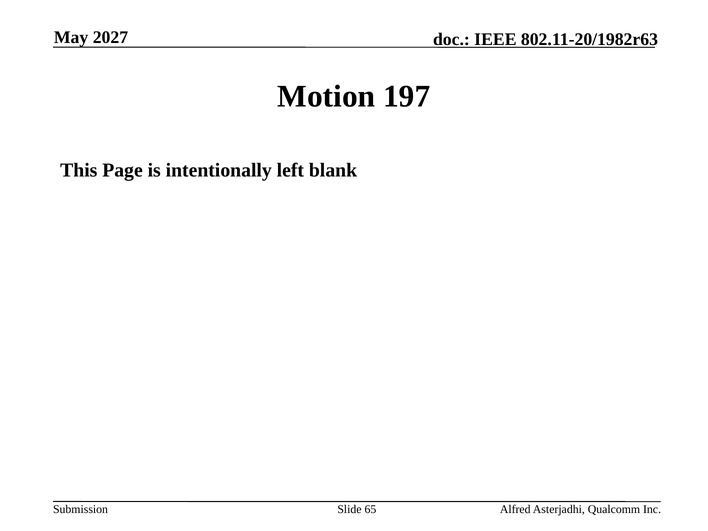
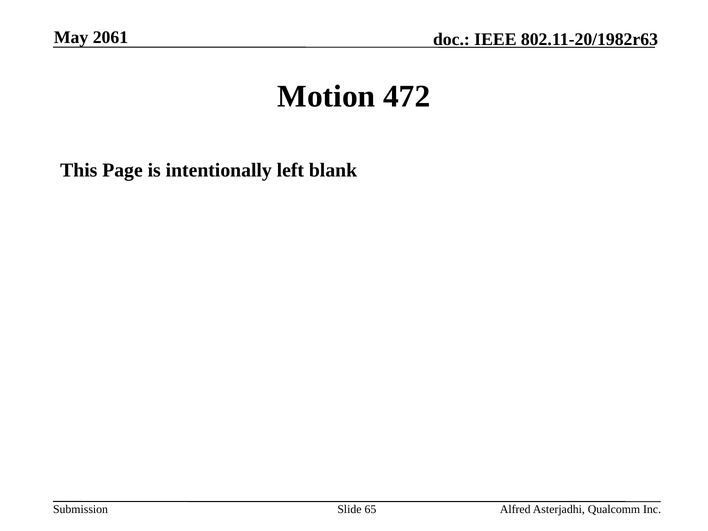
2027: 2027 -> 2061 (110, 38)
197: 197 -> 472 (407, 97)
